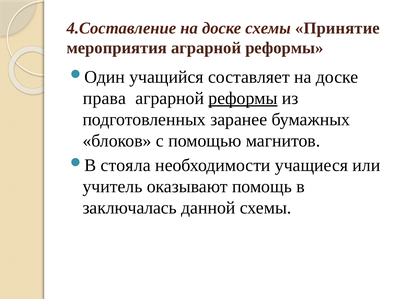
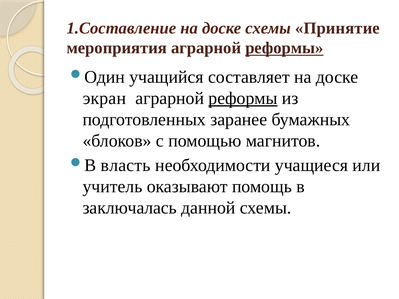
4.Составление: 4.Составление -> 1.Составление (121, 28)
реформы underline: none -> present (284, 48)
права: права -> экран (104, 98)
стояла: стояла -> власть (126, 165)
